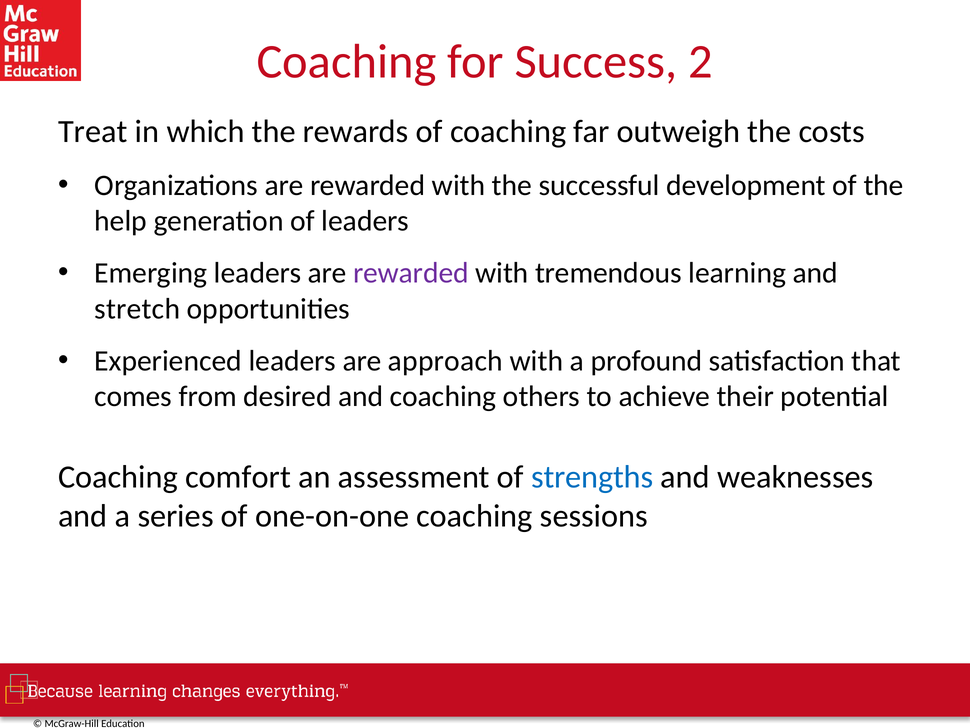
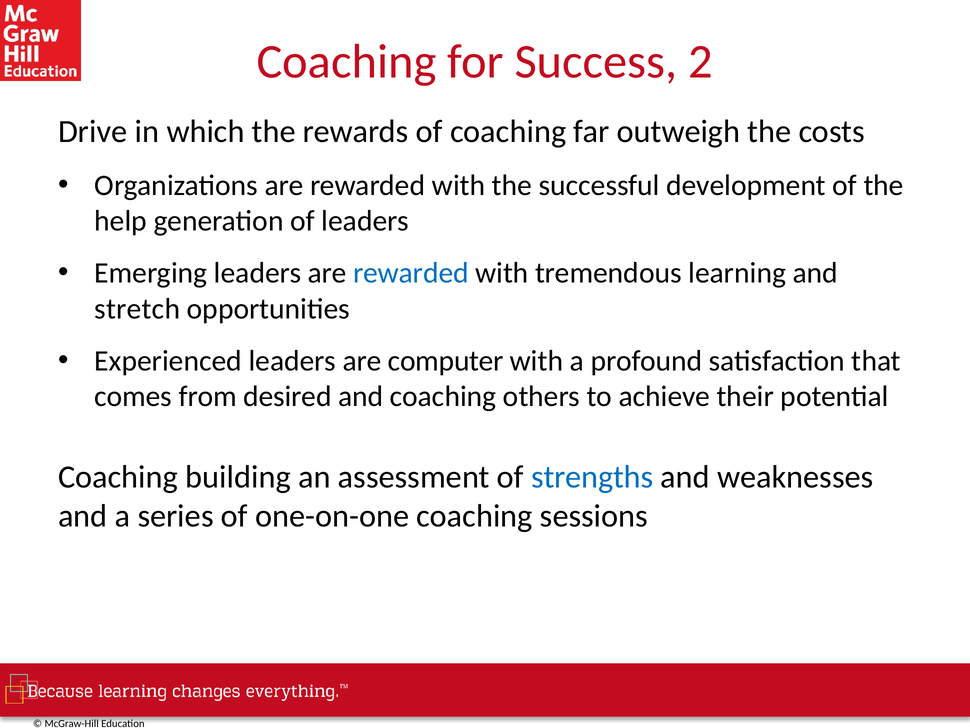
Treat: Treat -> Drive (93, 132)
rewarded colour: purple -> blue (411, 273)
approach: approach -> computer (446, 361)
comfort: comfort -> building (238, 477)
